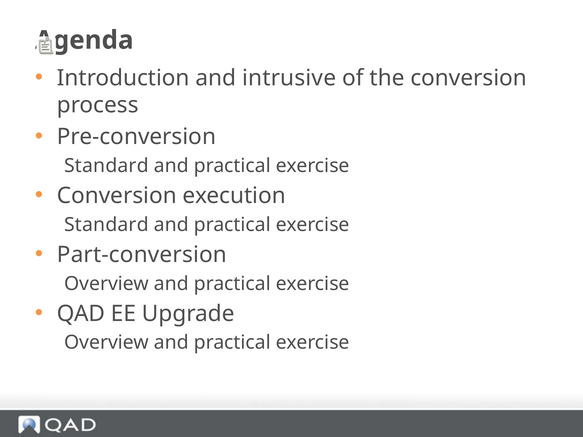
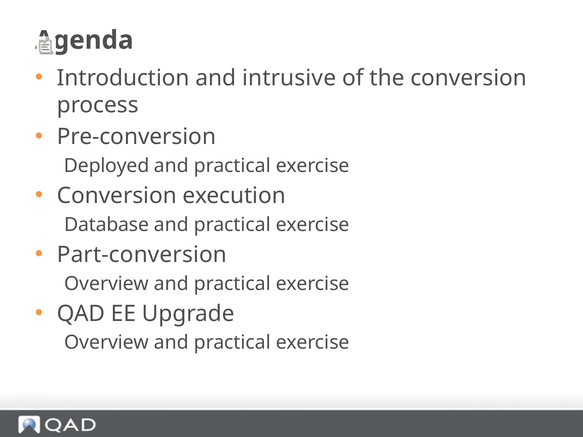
Standard: Standard -> Deployed (107, 166)
Standard: Standard -> Database (107, 225)
